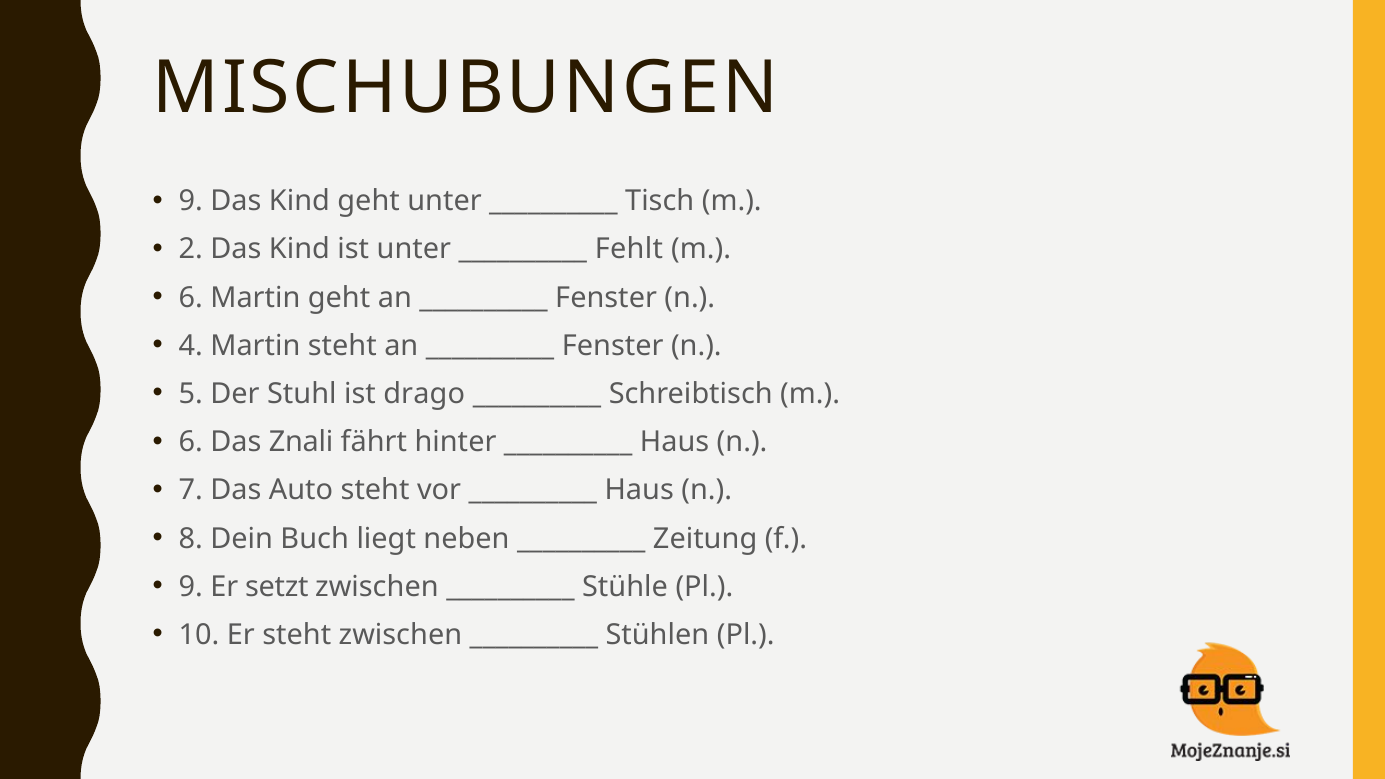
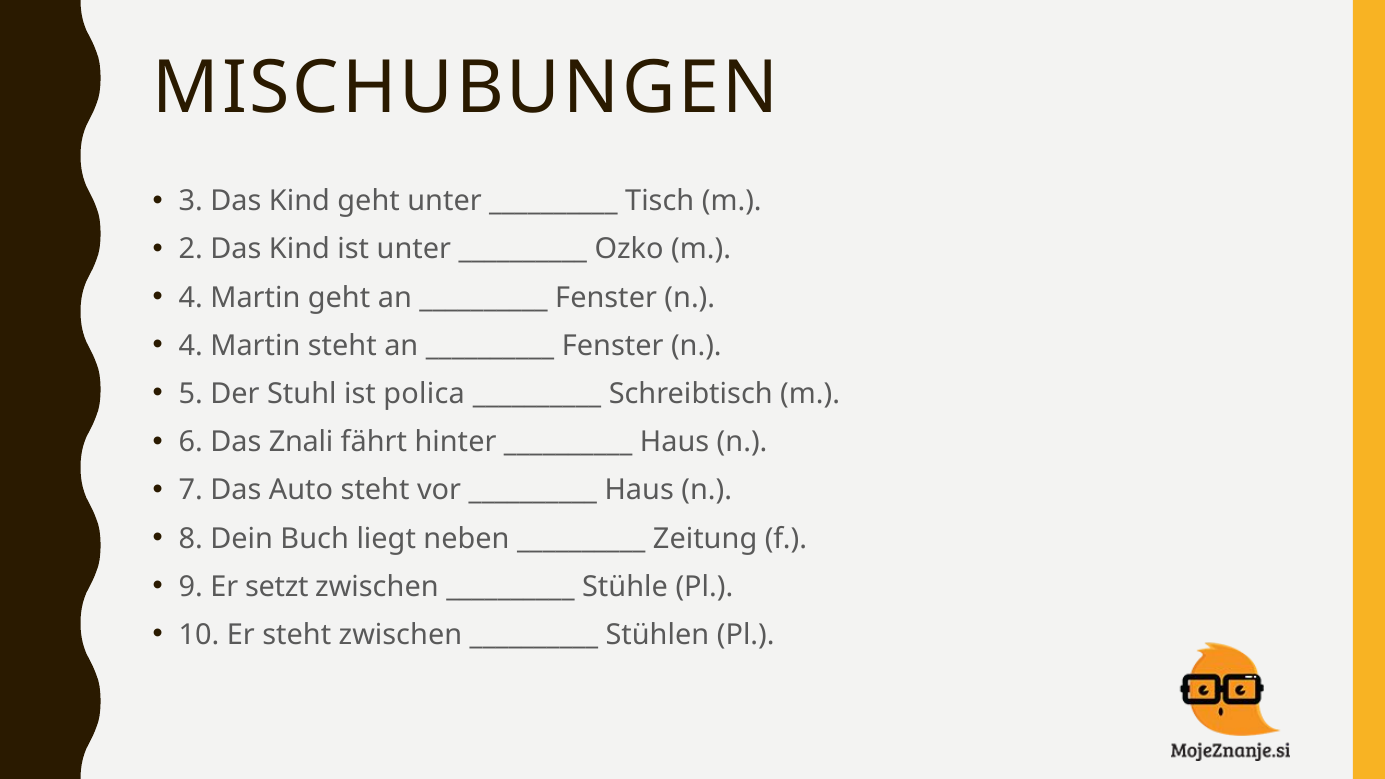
9: 9 -> 3 (191, 201)
Fehlt: Fehlt -> Ozko (629, 249)
6: 6 -> 4 (191, 298)
drago: drago -> polica (424, 394)
